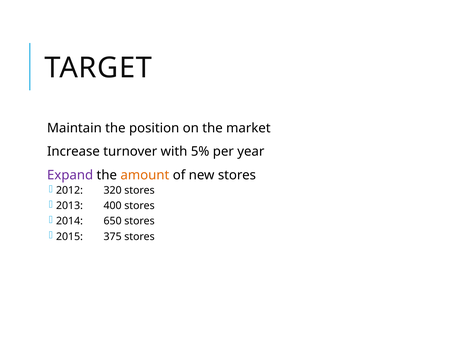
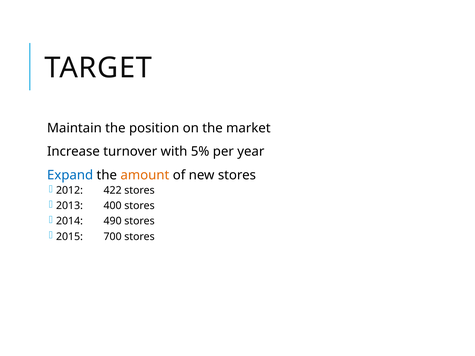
Expand colour: purple -> blue (70, 175)
320: 320 -> 422 (113, 191)
650: 650 -> 490 (113, 221)
375: 375 -> 700 (113, 237)
